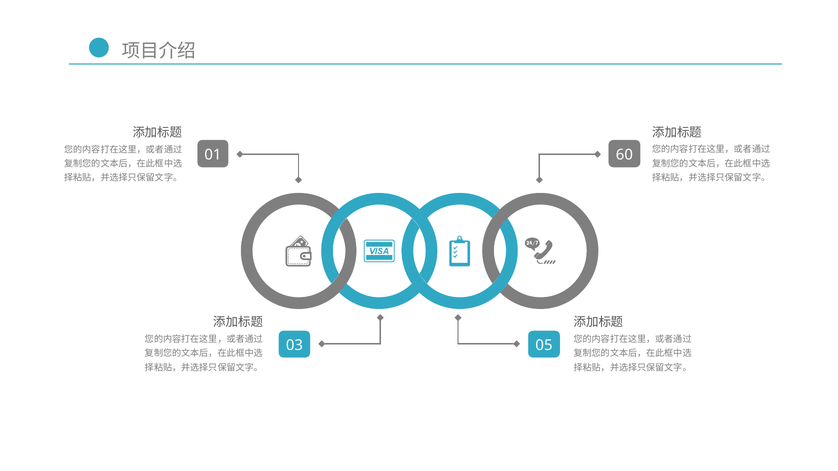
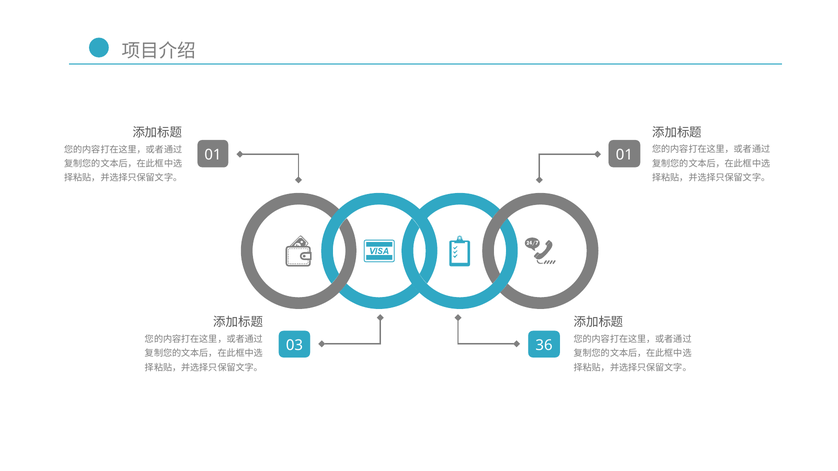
01 60: 60 -> 01 (624, 155)
05: 05 -> 36 (544, 345)
